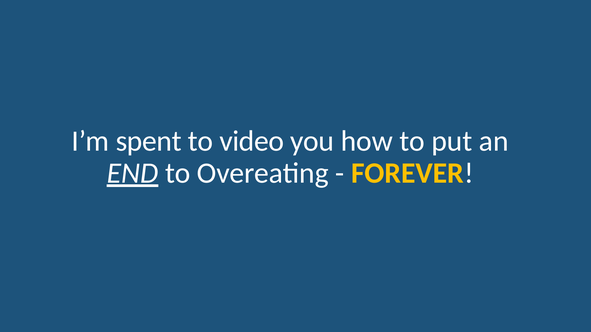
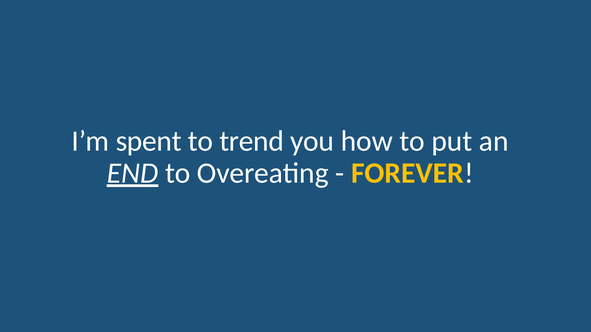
video: video -> trend (252, 141)
